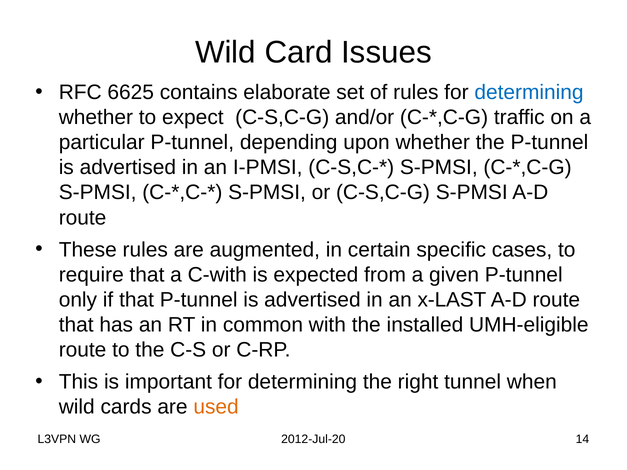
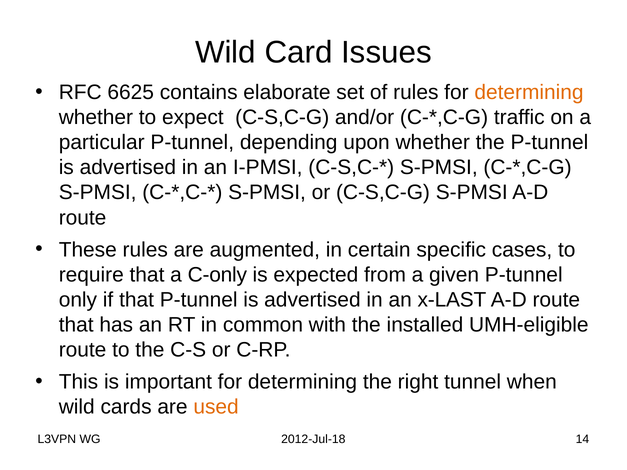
determining colour: blue -> orange (529, 92)
C-with: C-with -> C-only (217, 275)
2012-Jul-20: 2012-Jul-20 -> 2012-Jul-18 (313, 440)
